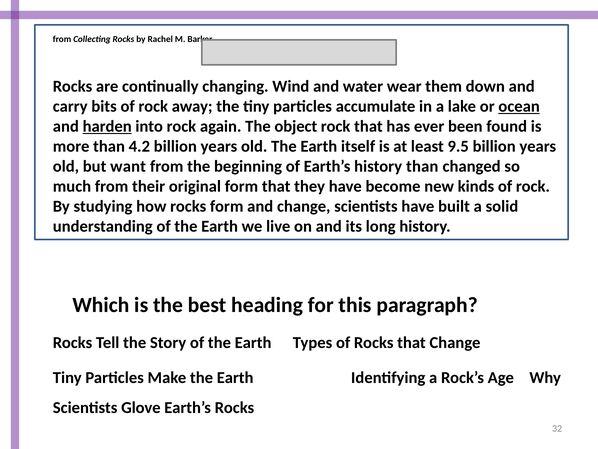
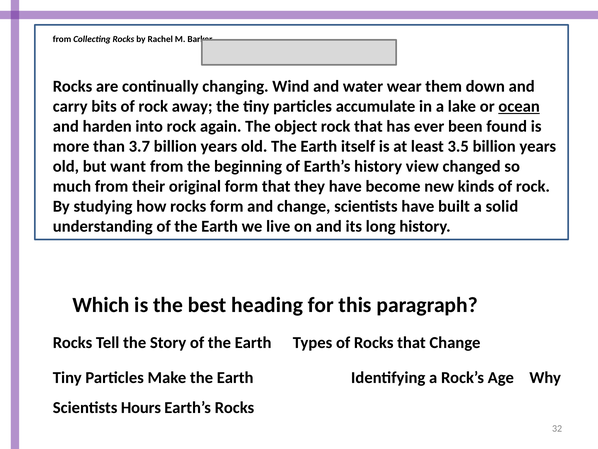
harden underline: present -> none (107, 126)
4.2: 4.2 -> 3.7 (139, 146)
9.5: 9.5 -> 3.5 (458, 146)
history than: than -> view (422, 166)
Glove: Glove -> Hours (141, 407)
